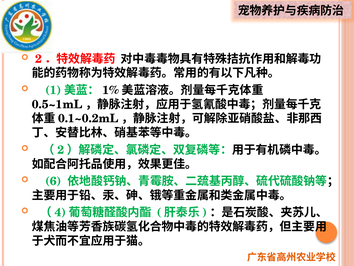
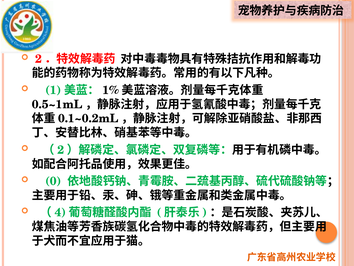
6: 6 -> 0 (53, 181)
